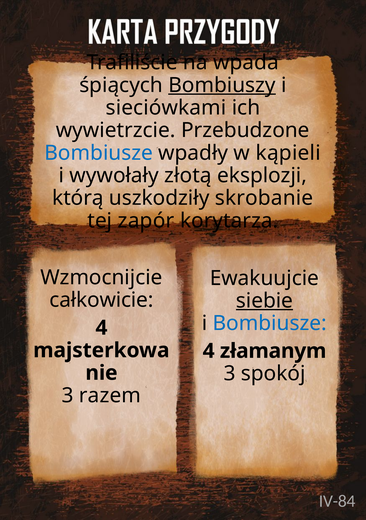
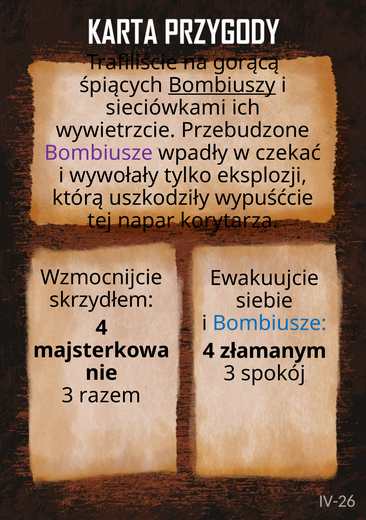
wpada: wpada -> gorącą (246, 63)
Bombiusze colour: blue -> purple (99, 153)
kąpieli: kąpieli -> czekać (288, 153)
złotą: złotą -> tylko (188, 175)
skrobanie: skrobanie -> wypuśćcie (264, 198)
zapór: zapór -> napar (146, 221)
całkowicie: całkowicie -> skrzydłem (101, 300)
siebie underline: present -> none (264, 301)
IV-84: IV-84 -> IV-26 (337, 501)
